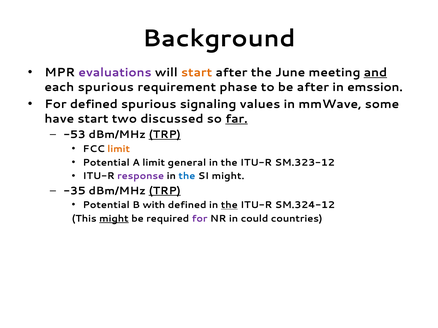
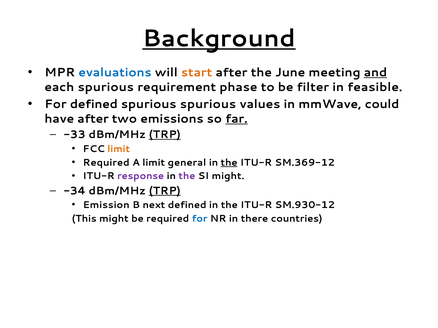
Background underline: none -> present (219, 39)
evaluations colour: purple -> blue (115, 73)
be after: after -> filter (313, 87)
emssion: emssion -> feasible (375, 87)
spurious signaling: signaling -> spurious (208, 104)
some: some -> could (382, 104)
have start: start -> after (93, 119)
discussed: discussed -> emissions (172, 119)
-53: -53 -> -33 (75, 135)
Potential: Potential -> Required (106, 163)
the underline: none -> present (229, 163)
SM.323-12: SM.323-12 -> SM.369-12 (305, 163)
the colour: blue -> purple (187, 176)
-35: -35 -> -34 (75, 191)
Potential: Potential -> Emission (106, 205)
with: with -> next (154, 205)
the underline: present -> none (229, 205)
SM.324-12: SM.324-12 -> SM.930-12 (305, 205)
might underline: present -> none (114, 219)
for colour: purple -> blue (200, 219)
could: could -> there (254, 219)
